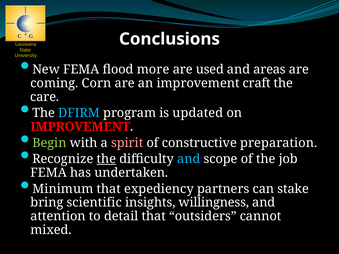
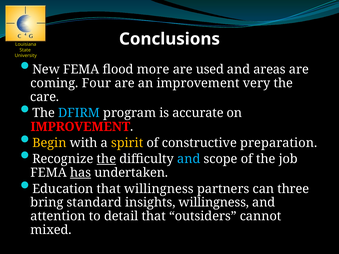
Corn: Corn -> Four (96, 83)
craft: craft -> very (257, 83)
updated: updated -> accurate (198, 113)
Begin colour: light green -> yellow (49, 143)
spirit colour: pink -> yellow (127, 143)
has underline: none -> present (81, 173)
Minimum: Minimum -> Education (63, 189)
that expediency: expediency -> willingness (159, 189)
stake: stake -> three (293, 189)
scientific: scientific -> standard (94, 203)
